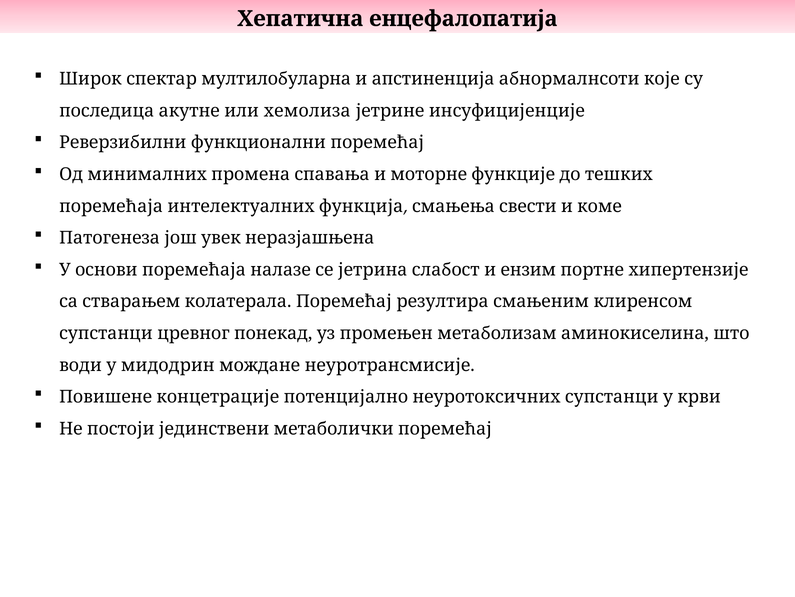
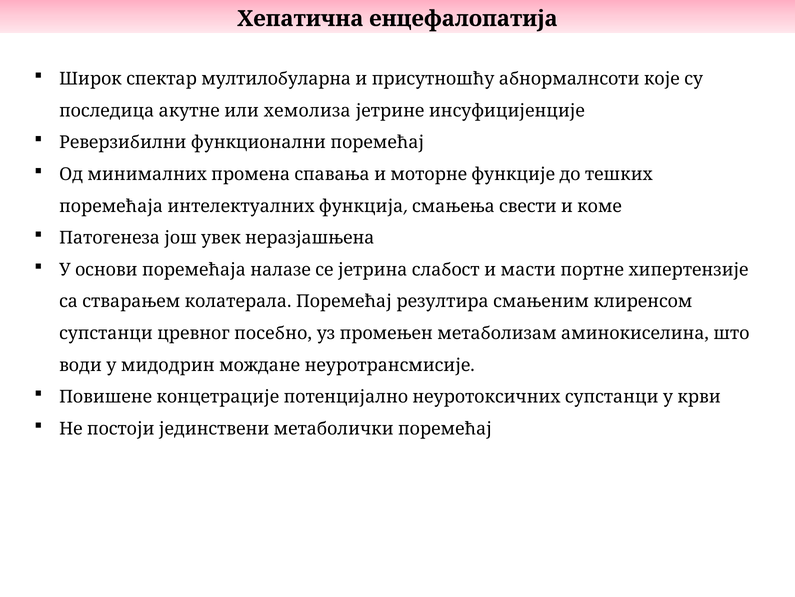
апстиненција: апстиненција -> присутношћу (433, 79)
ензим: ензим -> масти (528, 269)
понекад: понекад -> посебно (273, 333)
